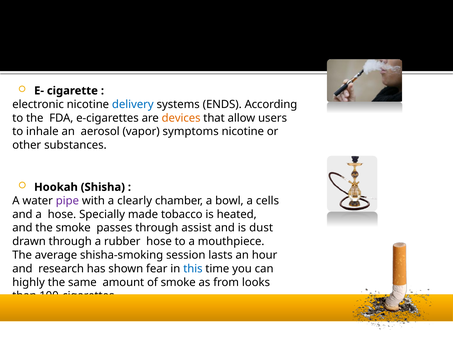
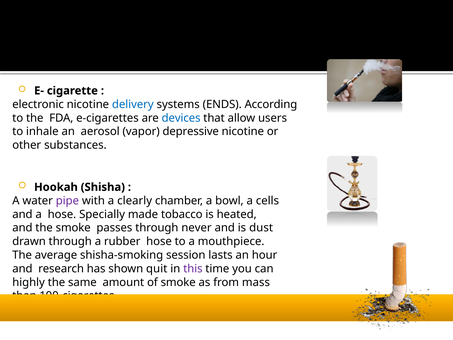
devices colour: orange -> blue (181, 118)
symptoms: symptoms -> depressive (191, 131)
assist: assist -> never (196, 228)
fear: fear -> quit (157, 269)
this colour: blue -> purple (193, 269)
looks: looks -> mass (256, 282)
